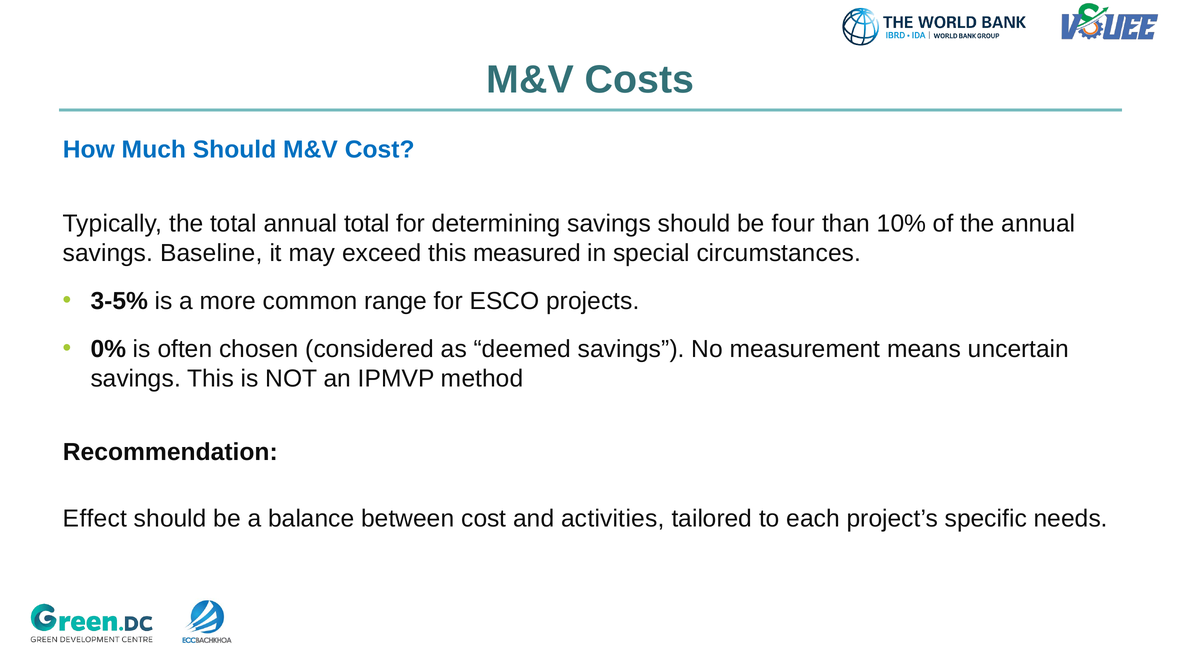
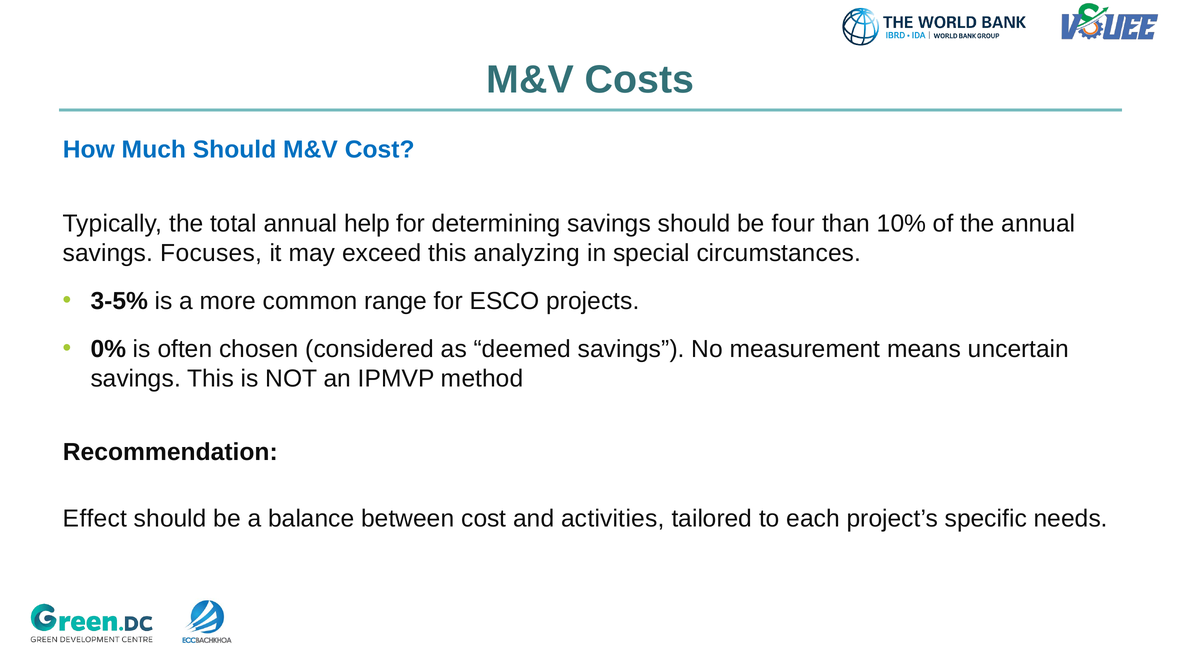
annual total: total -> help (367, 224)
Baseline: Baseline -> Focuses (211, 253)
measured: measured -> analyzing (527, 253)
